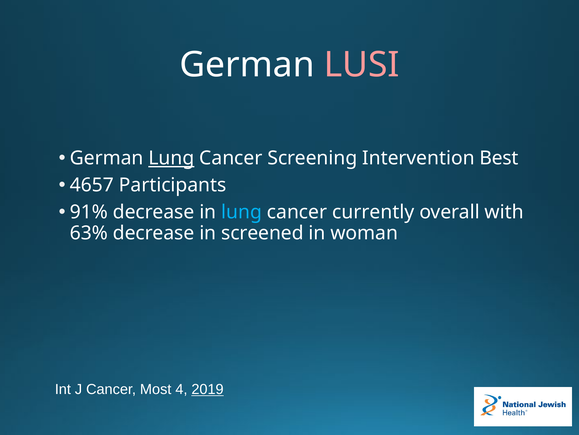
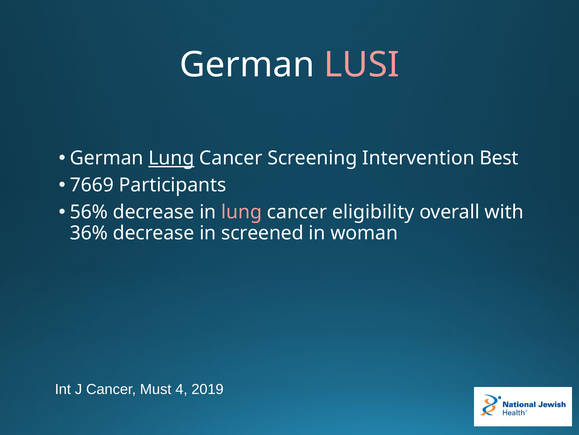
4657: 4657 -> 7669 (92, 185)
91%: 91% -> 56% (89, 212)
lung colour: light blue -> pink (242, 212)
currently: currently -> eligibility (373, 212)
63%: 63% -> 36% (89, 233)
Most: Most -> Must (156, 389)
2019 underline: present -> none (208, 389)
